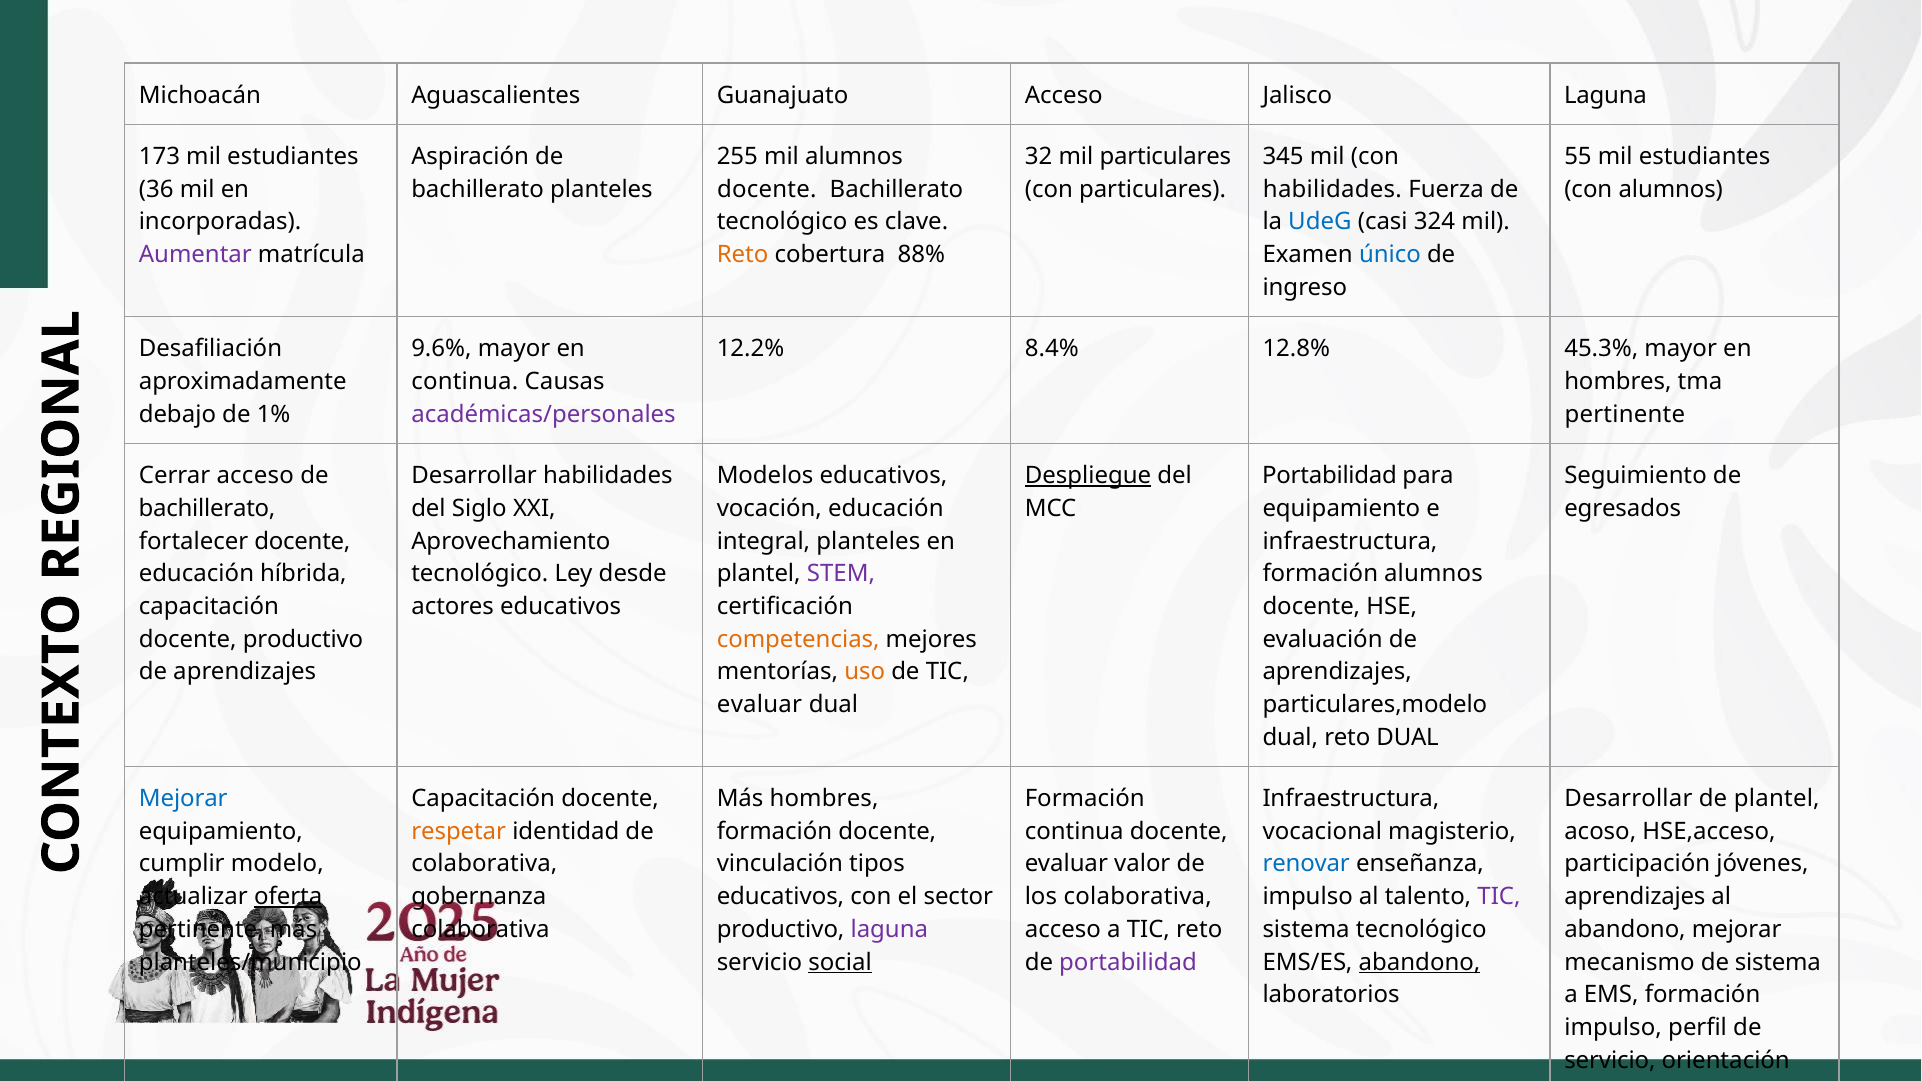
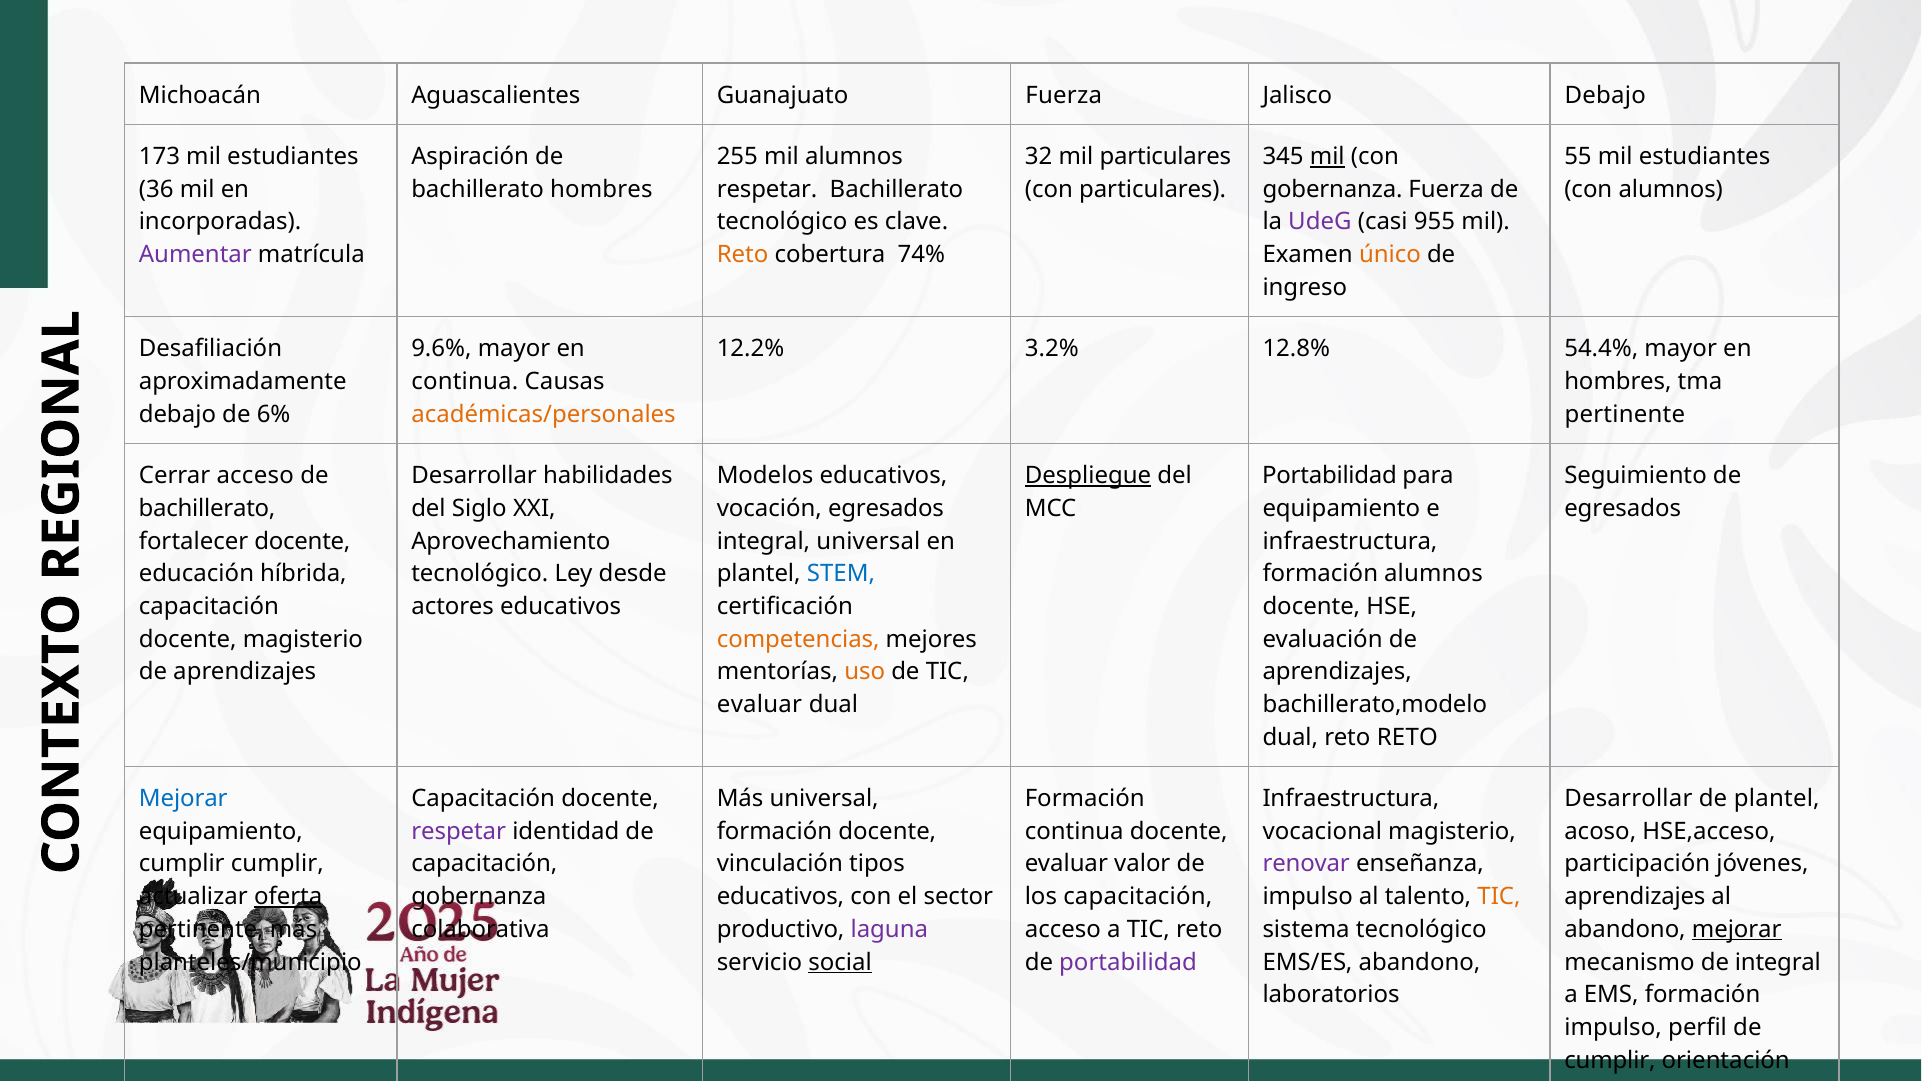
Guanajuato Acceso: Acceso -> Fuerza (1064, 95)
Jalisco Laguna: Laguna -> Debajo (1605, 95)
mil underline: none -> present (1327, 157)
bachillerato planteles: planteles -> hombres (601, 189)
docente: docente -> respetar (767, 189)
habilidades: habilidades -> gobernanza (1333, 189)
UdeG colour: blue -> purple (1320, 222)
324: 324 -> 955 (1435, 222)
88%: 88% -> 74% (921, 255)
único colour: blue -> orange (1390, 255)
8.4%: 8.4% -> 3.2% (1052, 349)
45.3%: 45.3% -> 54.4% (1601, 349)
1%: 1% -> 6% (274, 414)
académicas/personales colour: purple -> orange (544, 414)
vocación educación: educación -> egresados (886, 508)
integral planteles: planteles -> universal (868, 541)
STEM colour: purple -> blue (841, 574)
docente productivo: productivo -> magisterio (303, 639)
particulares,modelo: particulares,modelo -> bachillerato,modelo (1375, 705)
reto DUAL: DUAL -> RETO (1407, 737)
Más hombres: hombres -> universal (824, 799)
respetar colour: orange -> purple (459, 831)
cumplir modelo: modelo -> cumplir (277, 864)
colaborativa: colaborativa -> capacitación (484, 864)
renovar colour: blue -> purple (1306, 864)
los colaborativa: colaborativa -> capacitación (1138, 897)
TIC colour: purple -> orange (1499, 897)
mejorar underline: none -> present (1737, 929)
abandono underline: present -> none (1420, 962)
de sistema: sistema -> integral (1778, 962)
servicio: servicio -> cumplir (1610, 1060)
